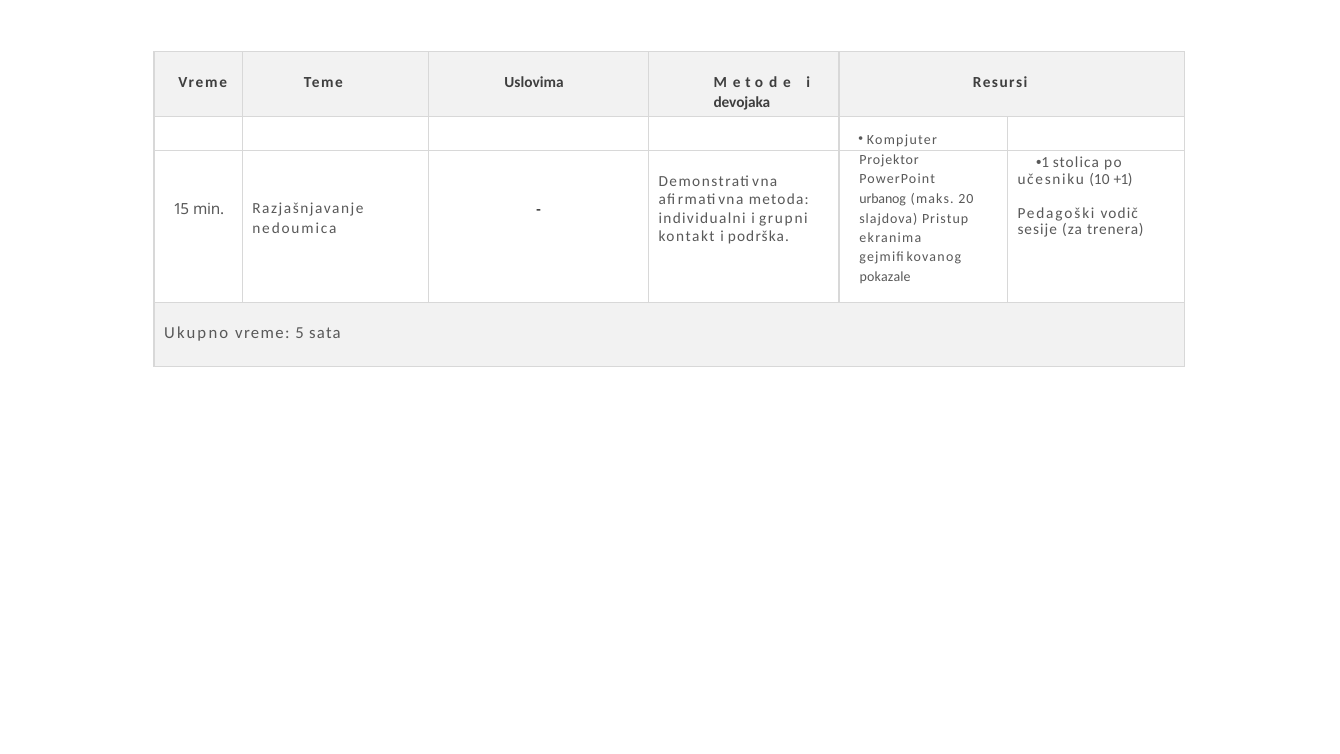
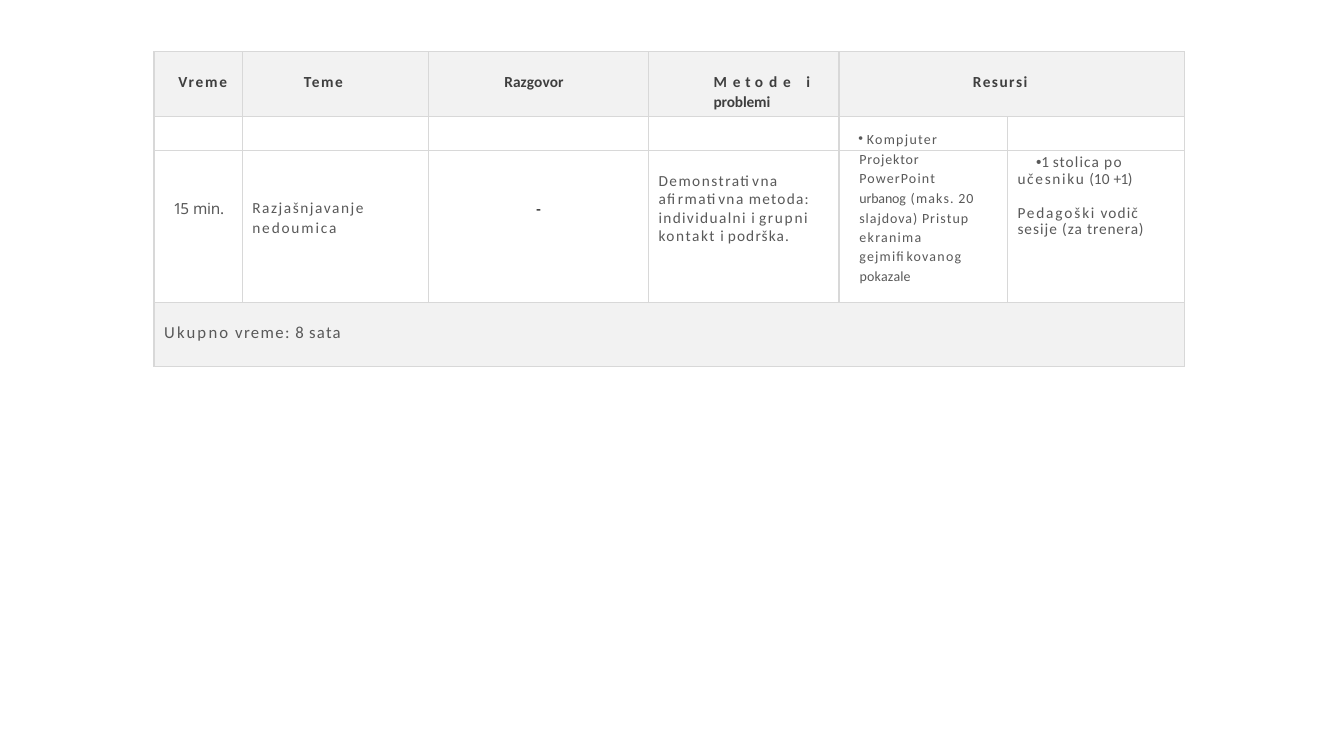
Uslovima: Uslovima -> Razgovor (534, 83)
devojaka: devojaka -> problemi (742, 102)
5: 5 -> 8 (300, 333)
